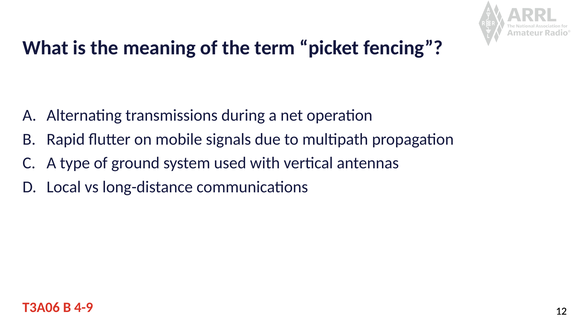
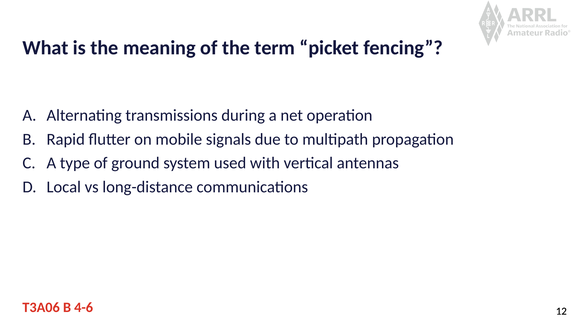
4-9: 4-9 -> 4-6 (84, 308)
